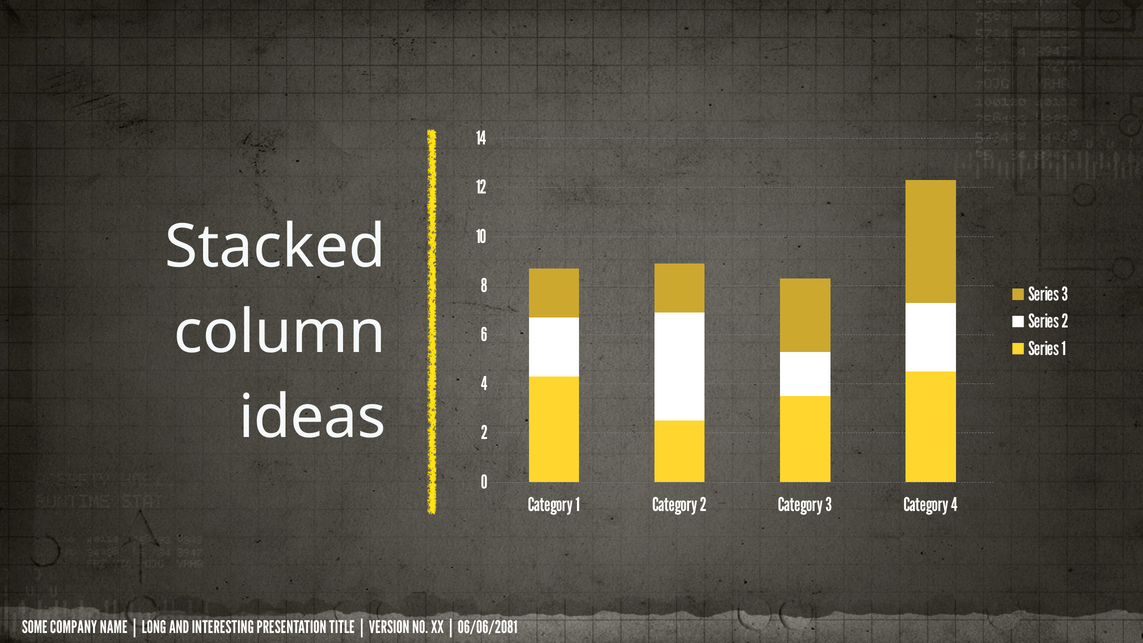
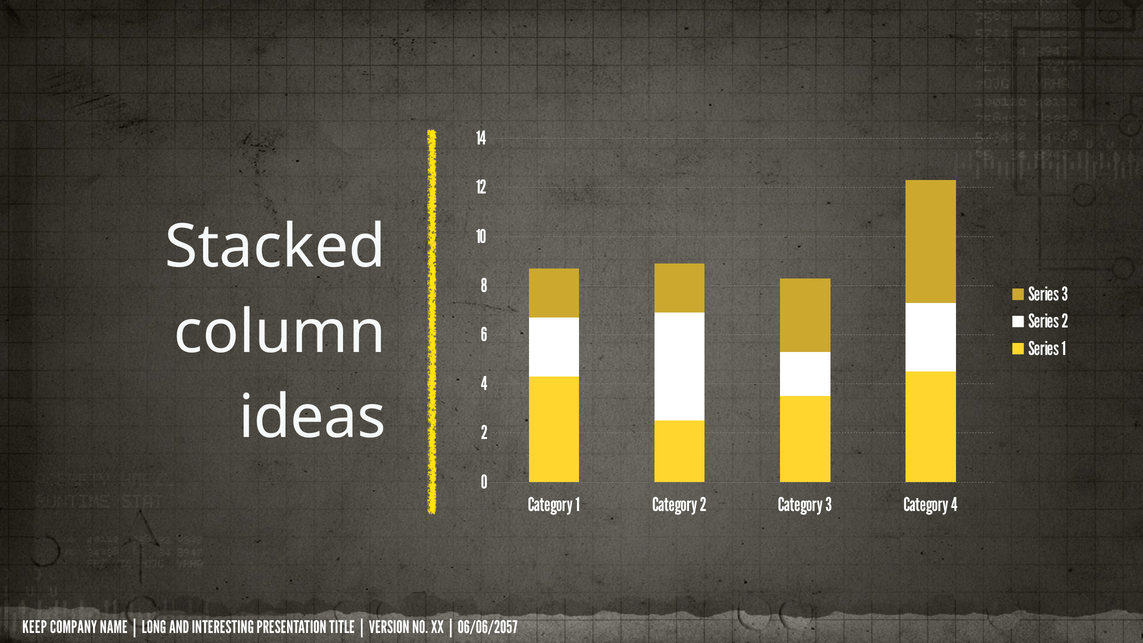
SOME: SOME -> KEEP (35, 627)
06/06/2081: 06/06/2081 -> 06/06/2057 (488, 627)
